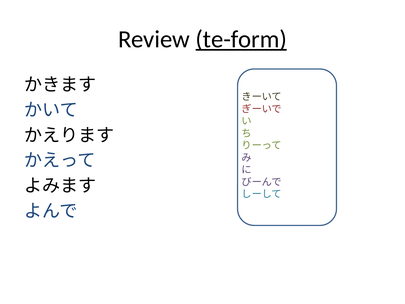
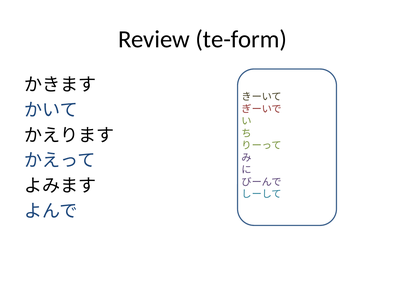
te-form underline: present -> none (241, 39)
